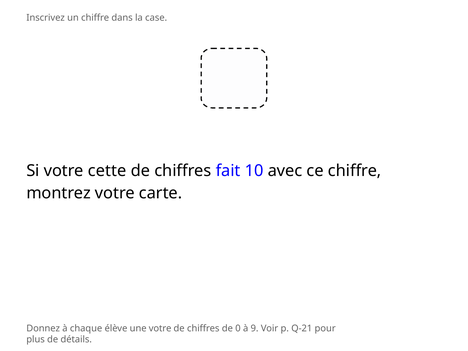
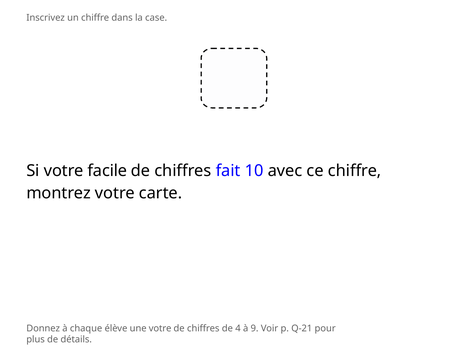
cette: cette -> facile (107, 171)
0: 0 -> 4 (238, 328)
